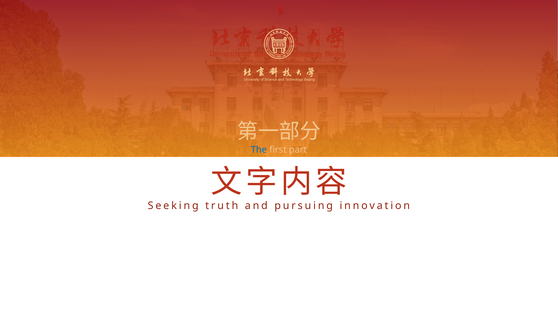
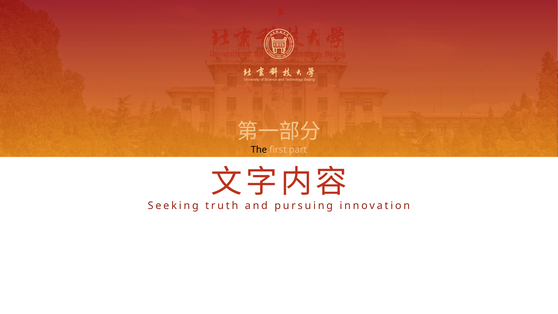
The colour: blue -> black (259, 150)
